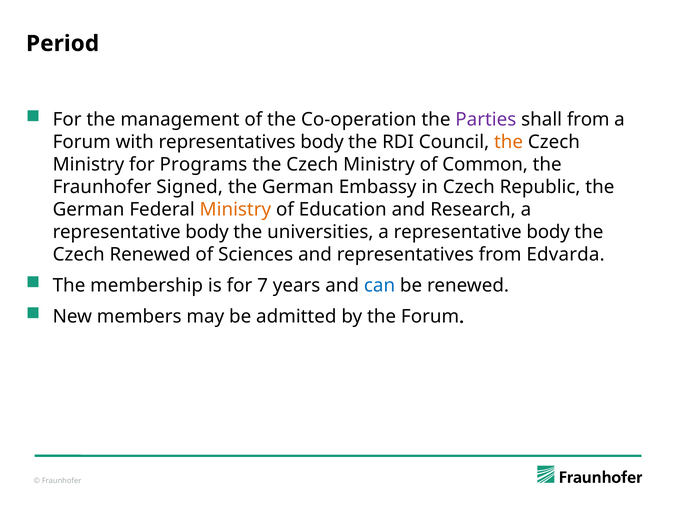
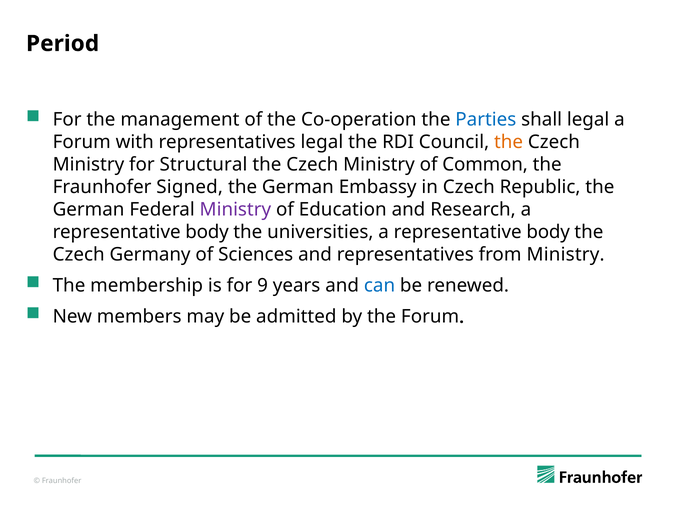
Parties colour: purple -> blue (486, 119)
shall from: from -> legal (588, 119)
representatives body: body -> legal (322, 142)
Programs: Programs -> Structural (203, 165)
Ministry colour: orange -> purple (235, 210)
Czech Renewed: Renewed -> Germany (150, 255)
from Edvarda: Edvarda -> Ministry (566, 255)
7: 7 -> 9 (263, 286)
